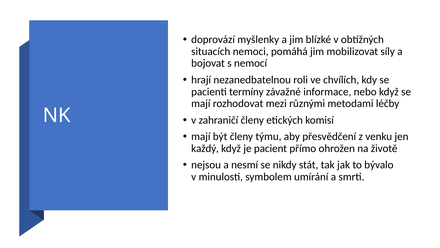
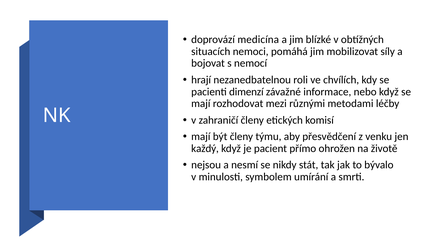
myšlenky: myšlenky -> medicína (258, 39)
termíny: termíny -> dimenzí (246, 92)
